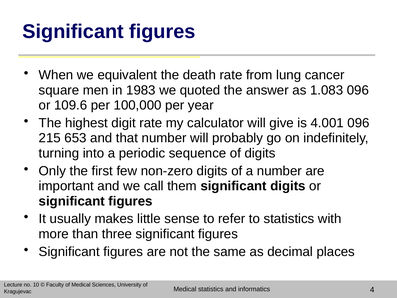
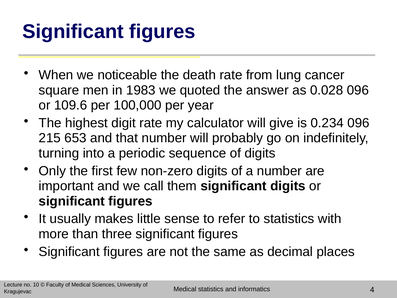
equivalent: equivalent -> noticeable (127, 75)
1.083: 1.083 -> 0.028 (327, 90)
4.001: 4.001 -> 0.234 (327, 123)
